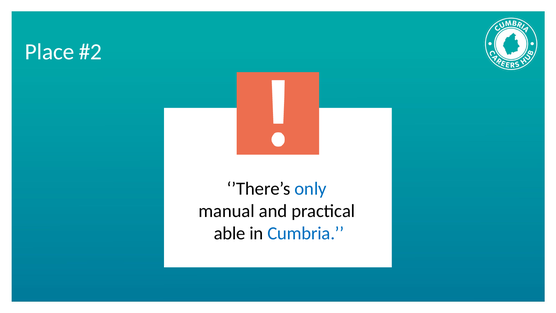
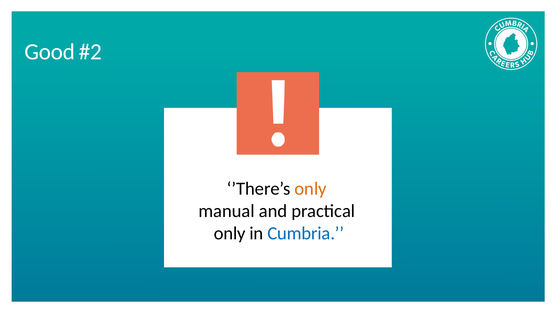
Place: Place -> Good (50, 52)
only colour: blue -> orange (311, 189)
able: able -> only (230, 233)
